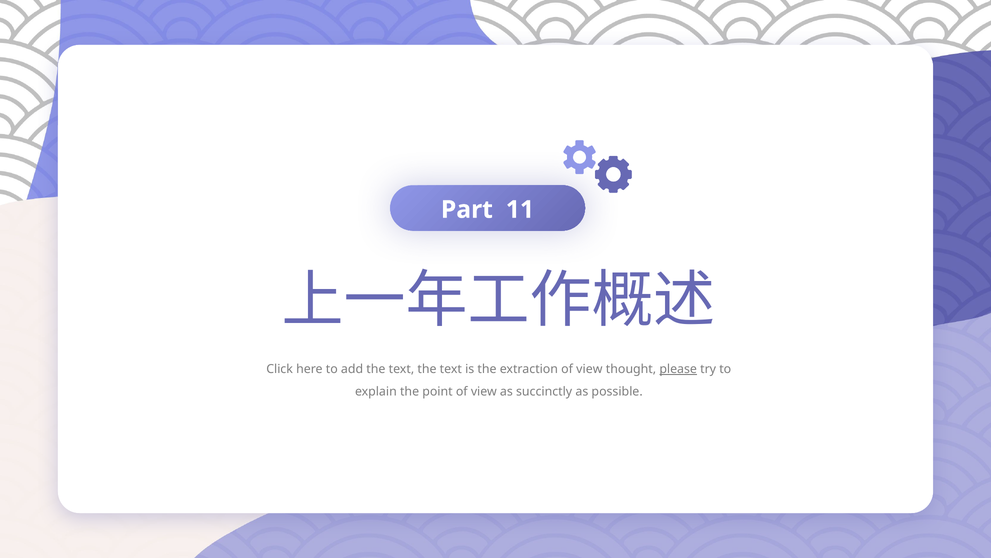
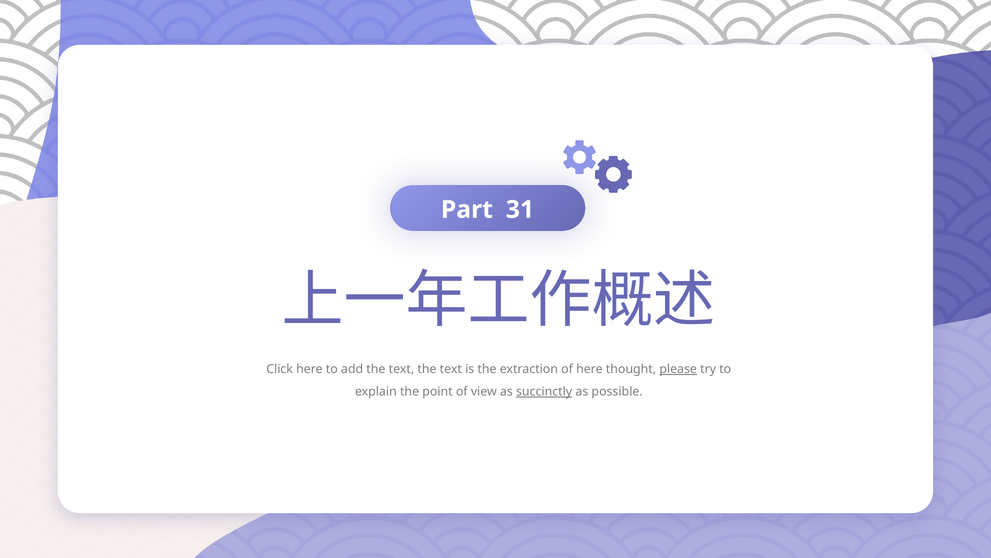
11: 11 -> 31 (520, 209)
extraction of view: view -> here (589, 369)
succinctly underline: none -> present (544, 391)
